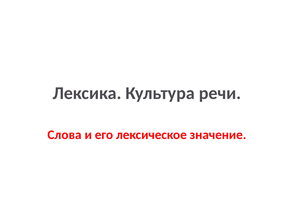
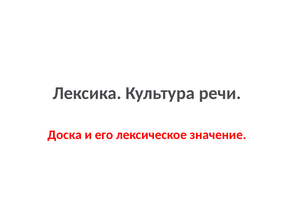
Слова: Слова -> Доска (65, 135)
